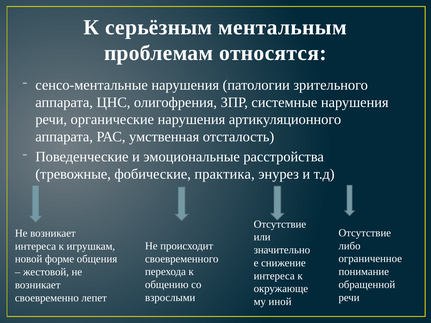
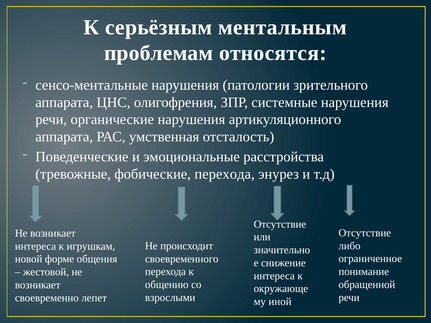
фобические практика: практика -> перехода (225, 174)
